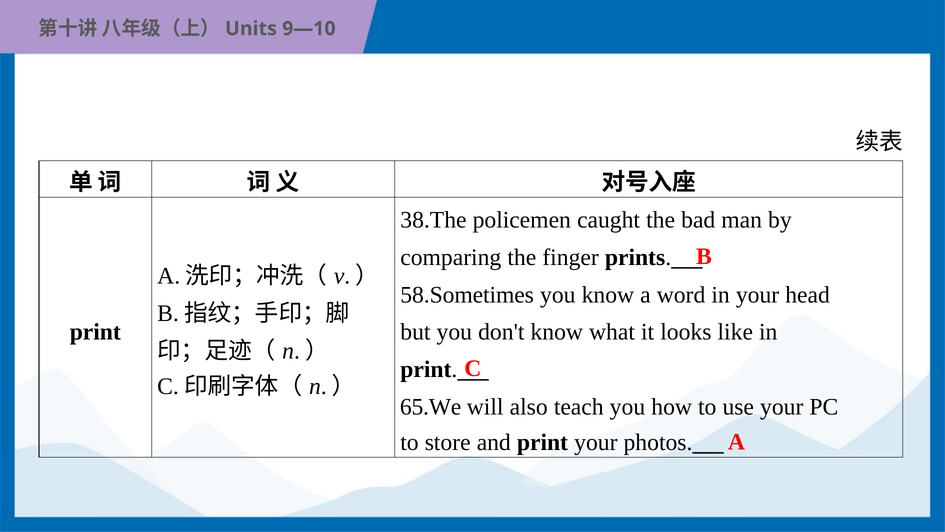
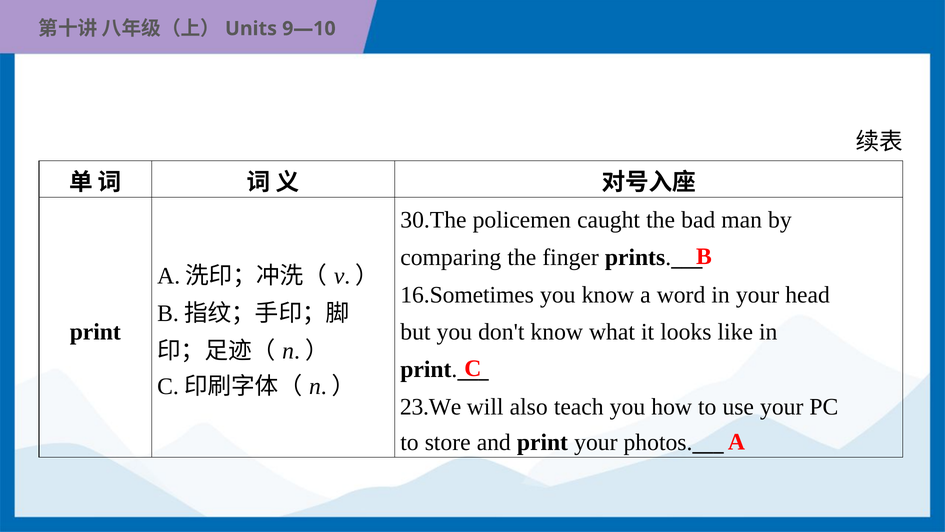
38.The: 38.The -> 30.The (433, 220)
58.Sometimes: 58.Sometimes -> 16.Sometimes (467, 294)
65.We: 65.We -> 23.We (431, 407)
